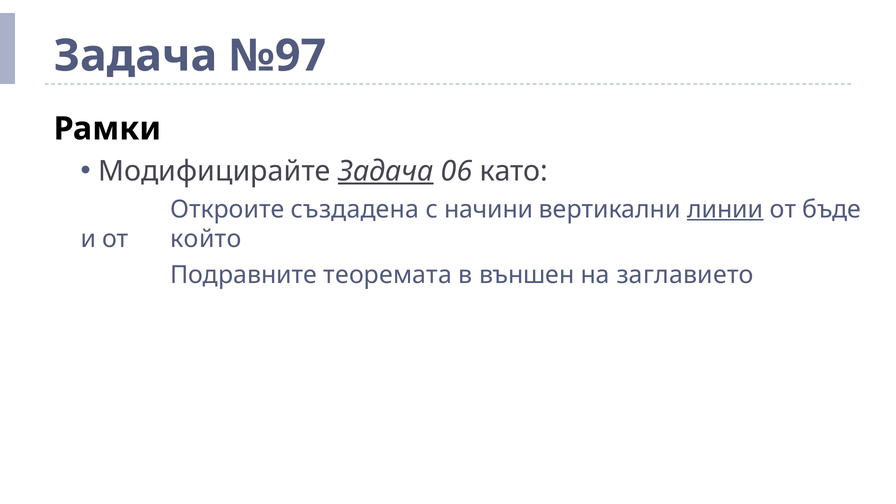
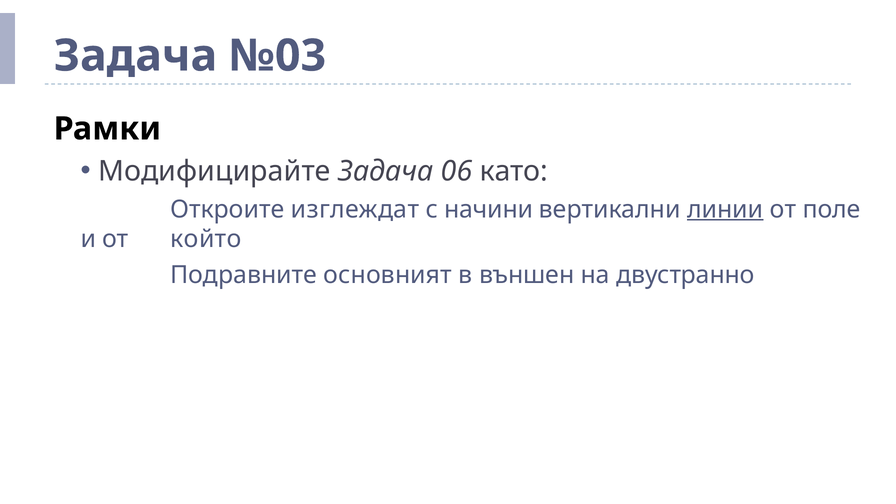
№97: №97 -> №03 (278, 56)
Задача underline: present -> none (386, 171)
създадена: създадена -> изглеждат (355, 209)
бъде: бъде -> поле (832, 209)
теоремата: теоремата -> основният (388, 275)
заглавието: заглавието -> двустранно (685, 275)
